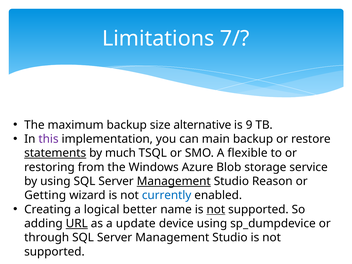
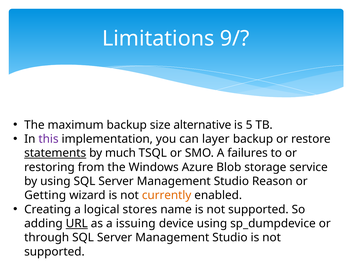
7/: 7/ -> 9/ (235, 39)
9: 9 -> 5 (249, 125)
main: main -> layer (216, 139)
flexible: flexible -> failures (248, 153)
Management underline: present -> none (174, 181)
currently colour: blue -> orange (167, 195)
better: better -> stores (140, 209)
not underline: present -> none (216, 209)
update: update -> issuing (136, 224)
